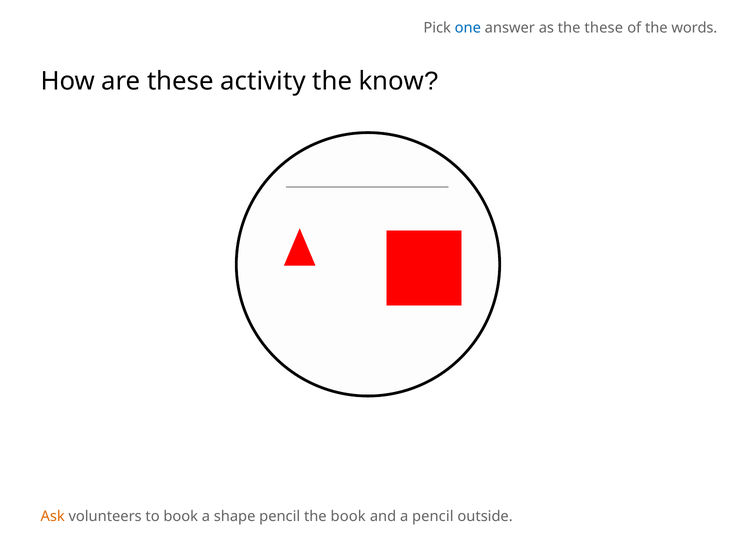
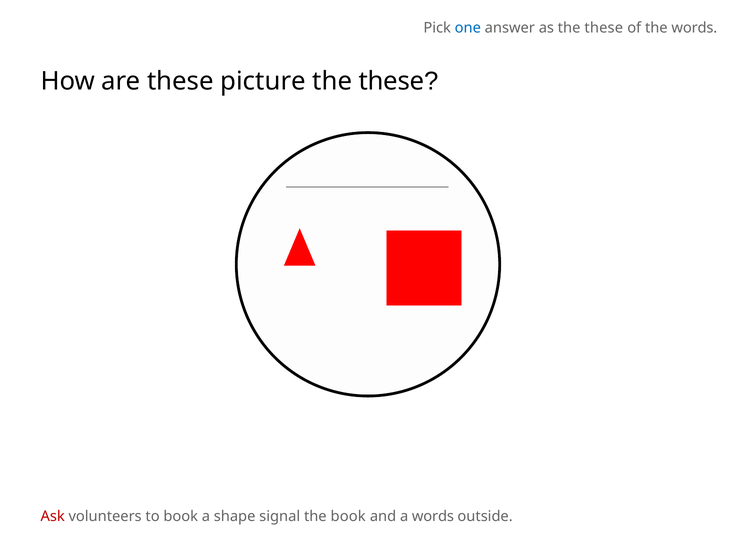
activity: activity -> picture (263, 81)
know: know -> these (391, 81)
Ask colour: orange -> red (53, 516)
shape pencil: pencil -> signal (280, 516)
a pencil: pencil -> words (433, 516)
